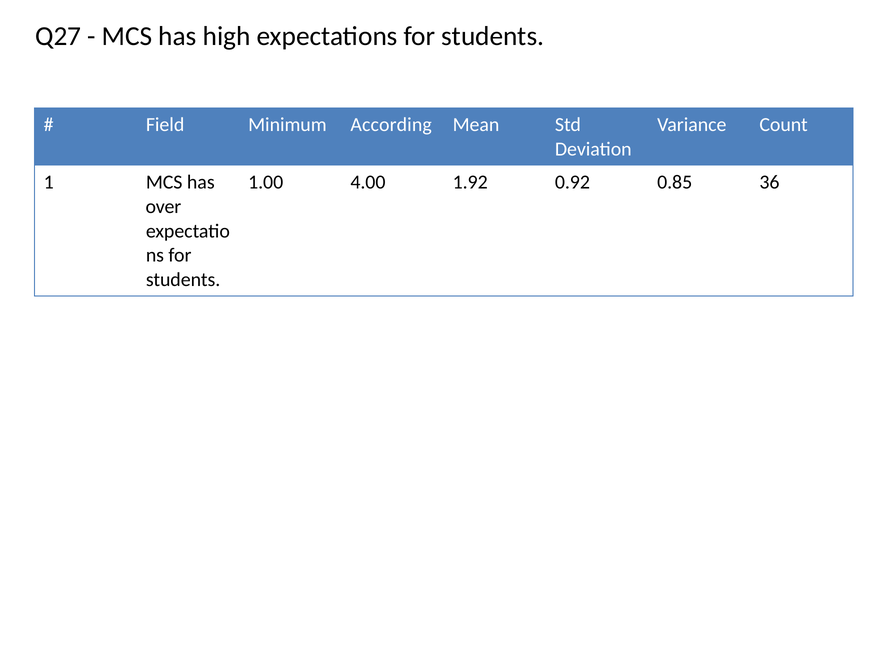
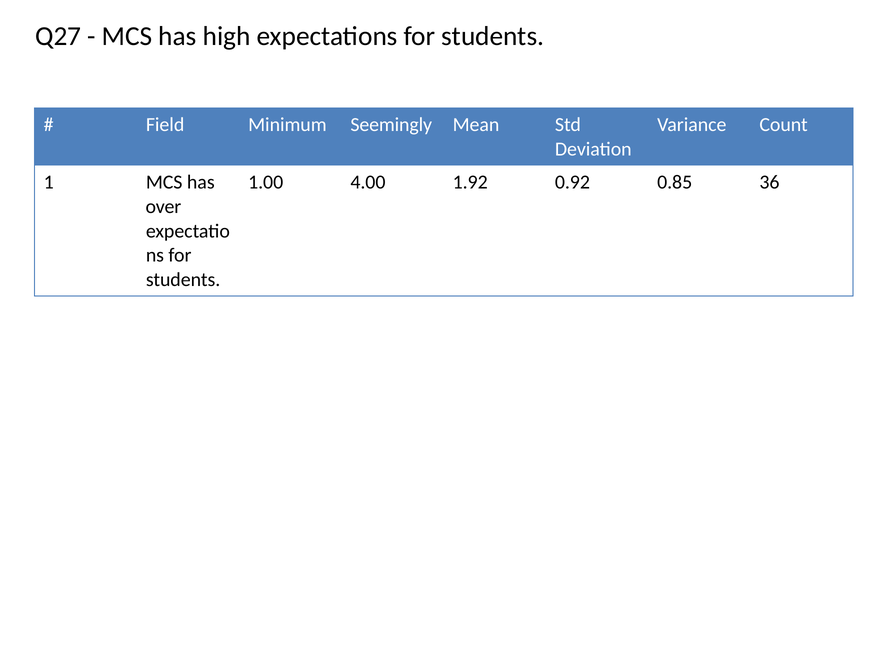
According: According -> Seemingly (391, 125)
